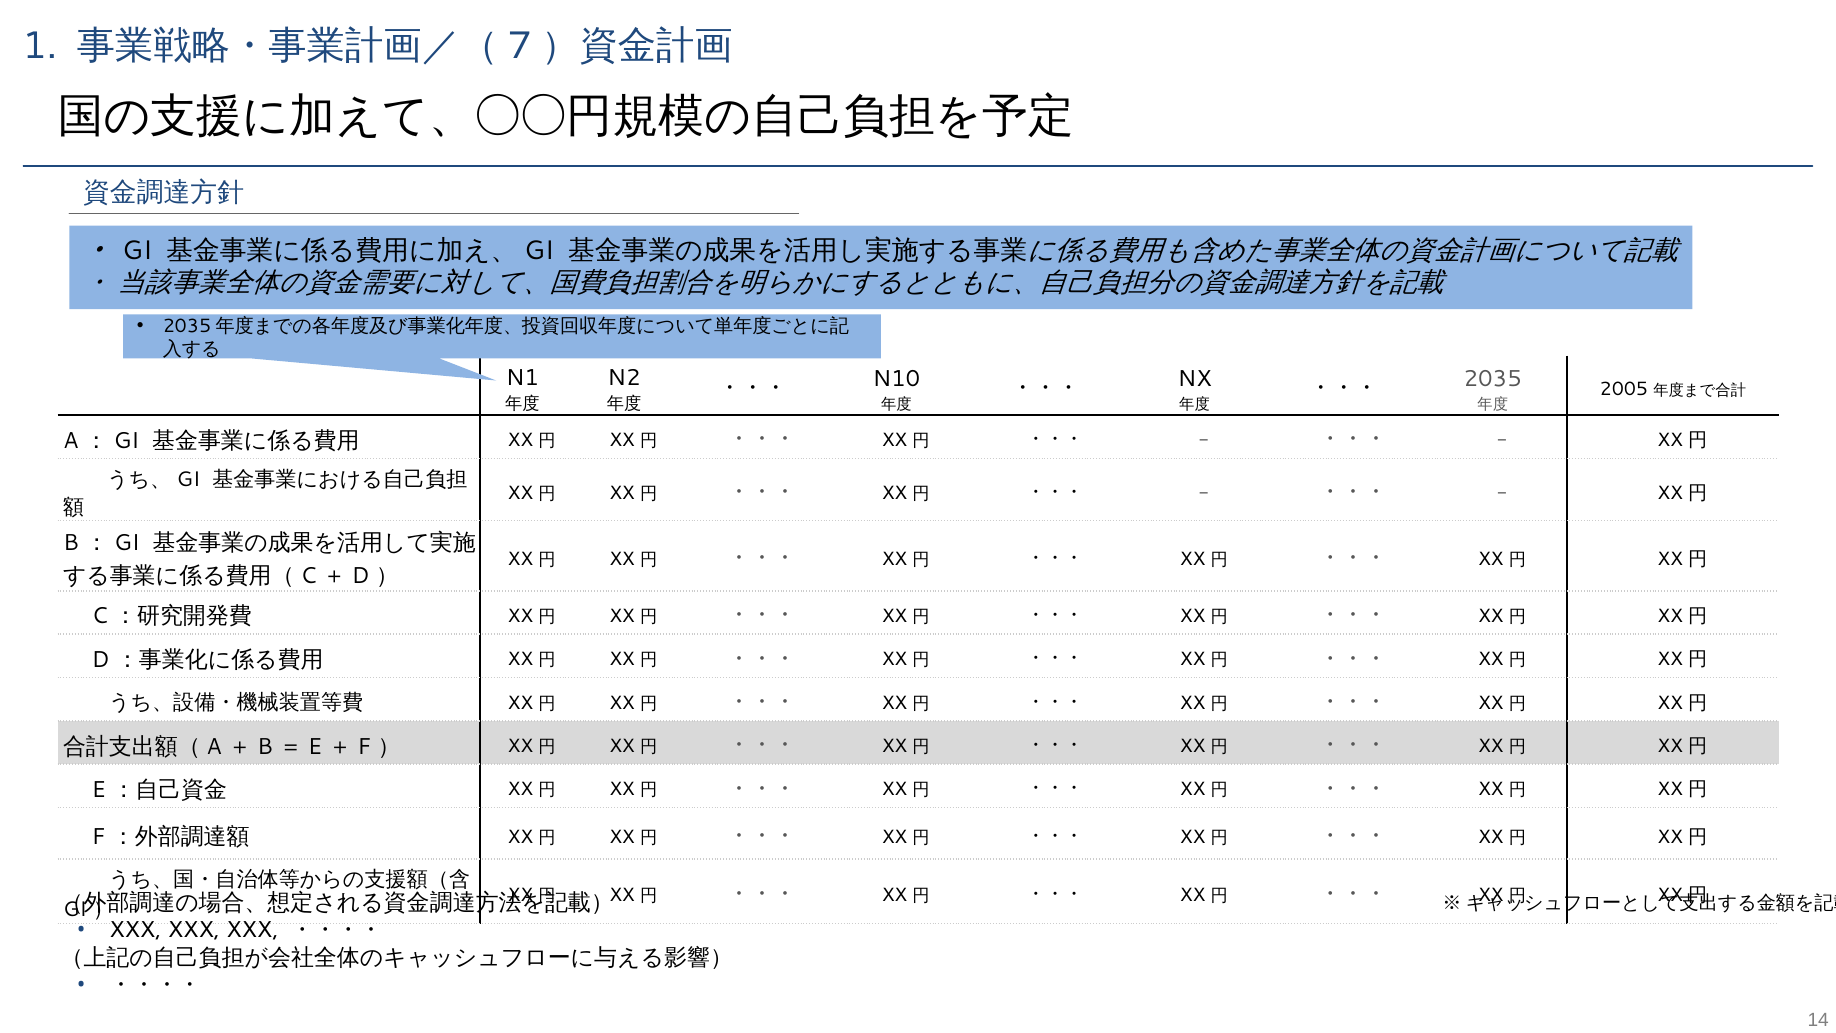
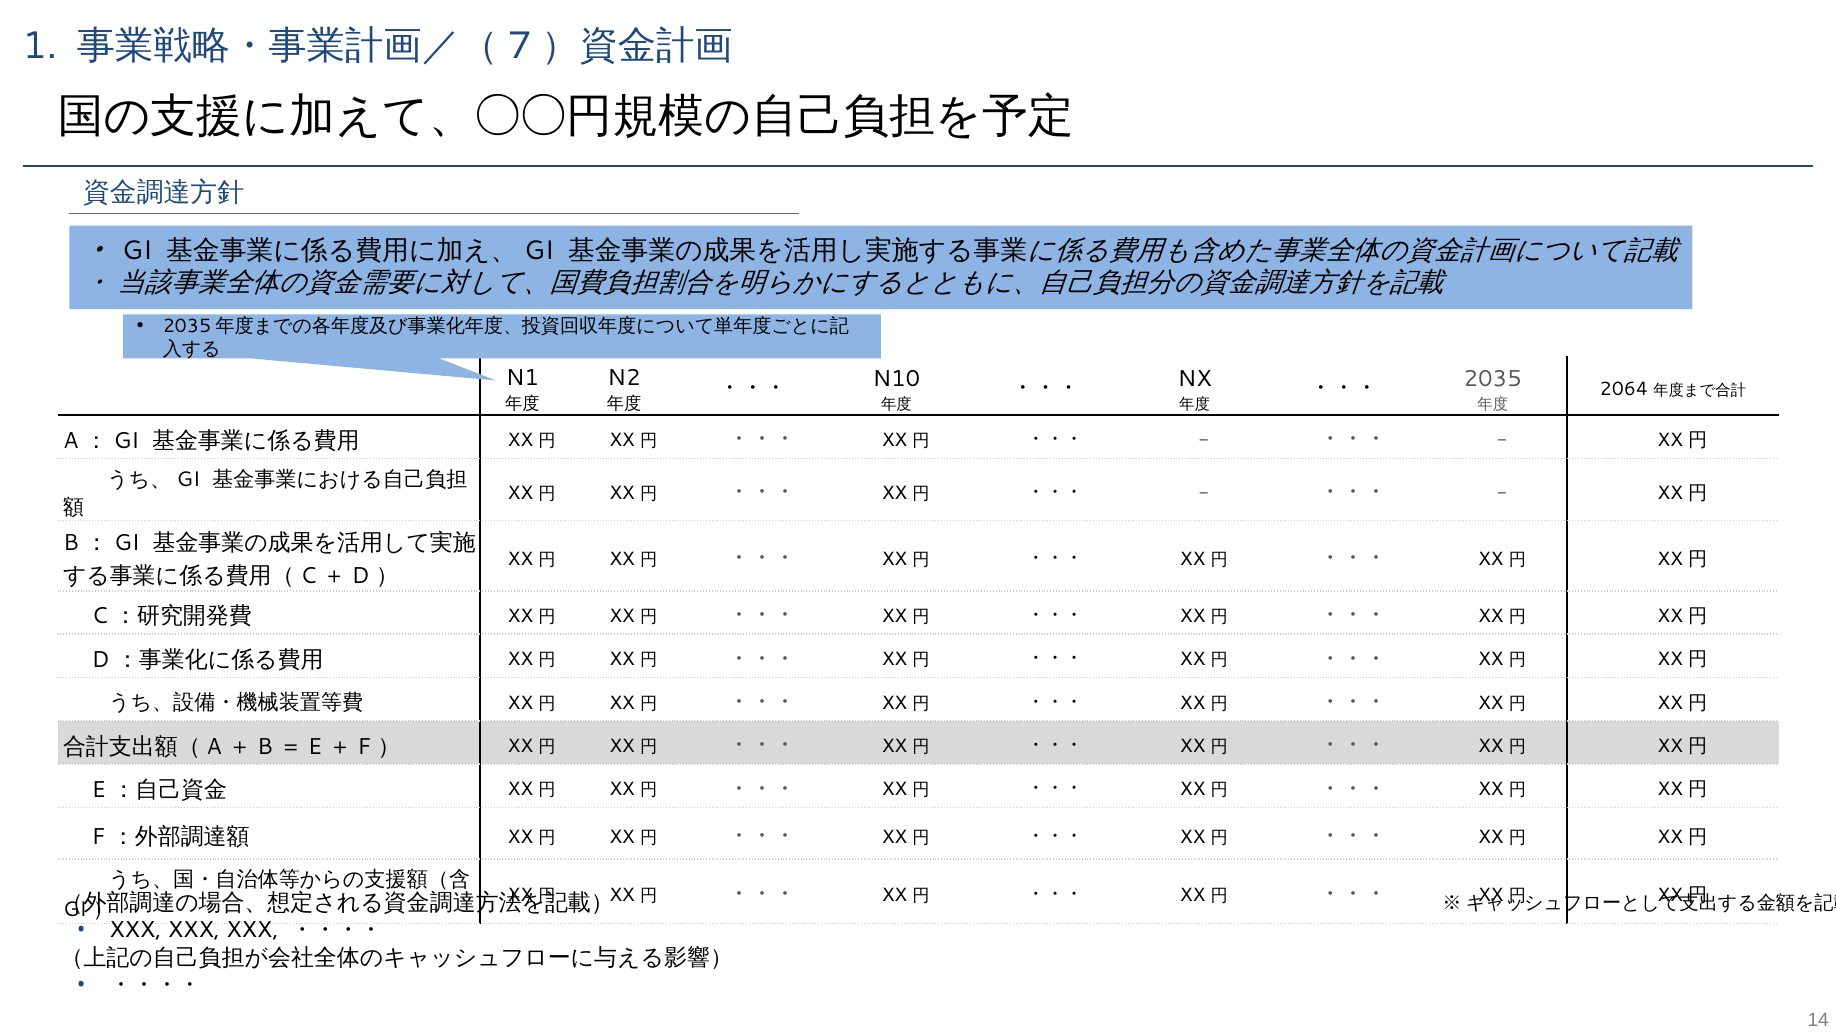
2005: 2005 -> 2064 (1624, 389)
